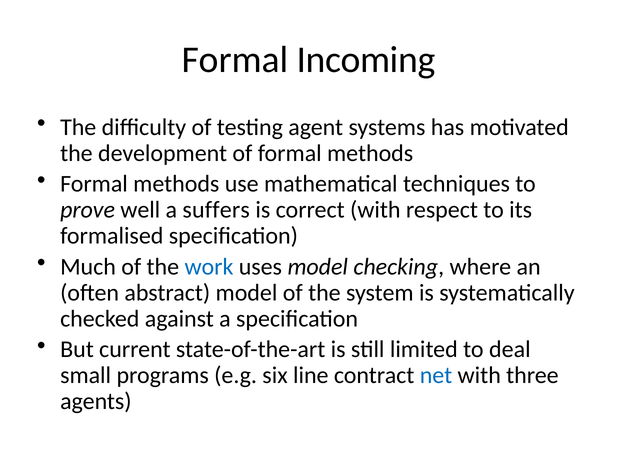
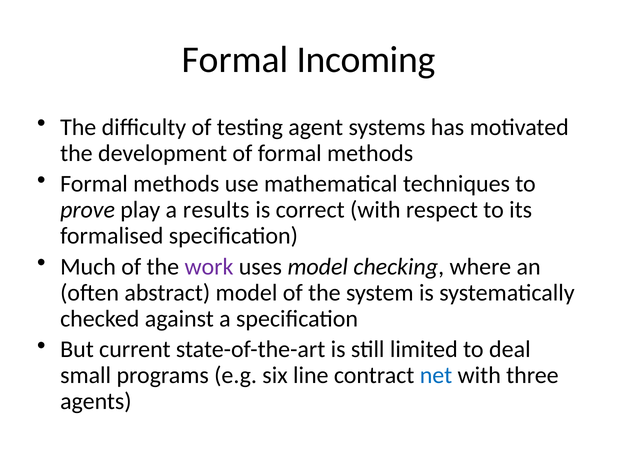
well: well -> play (140, 210)
suffers: suffers -> results (216, 210)
work colour: blue -> purple (209, 267)
